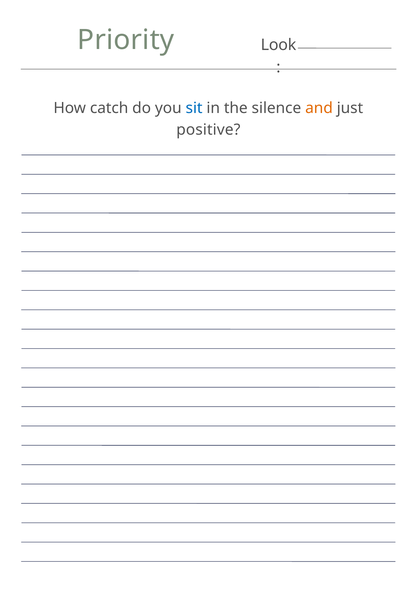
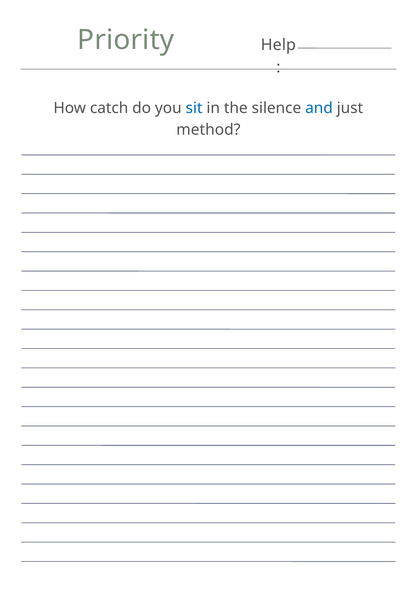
Look: Look -> Help (278, 45)
and colour: orange -> blue (319, 108)
positive: positive -> method (208, 130)
